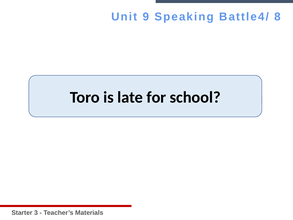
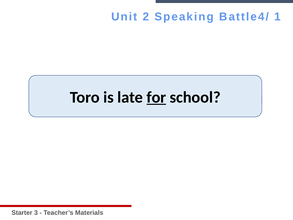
9: 9 -> 2 (146, 17)
8: 8 -> 1 (278, 17)
for underline: none -> present (156, 97)
